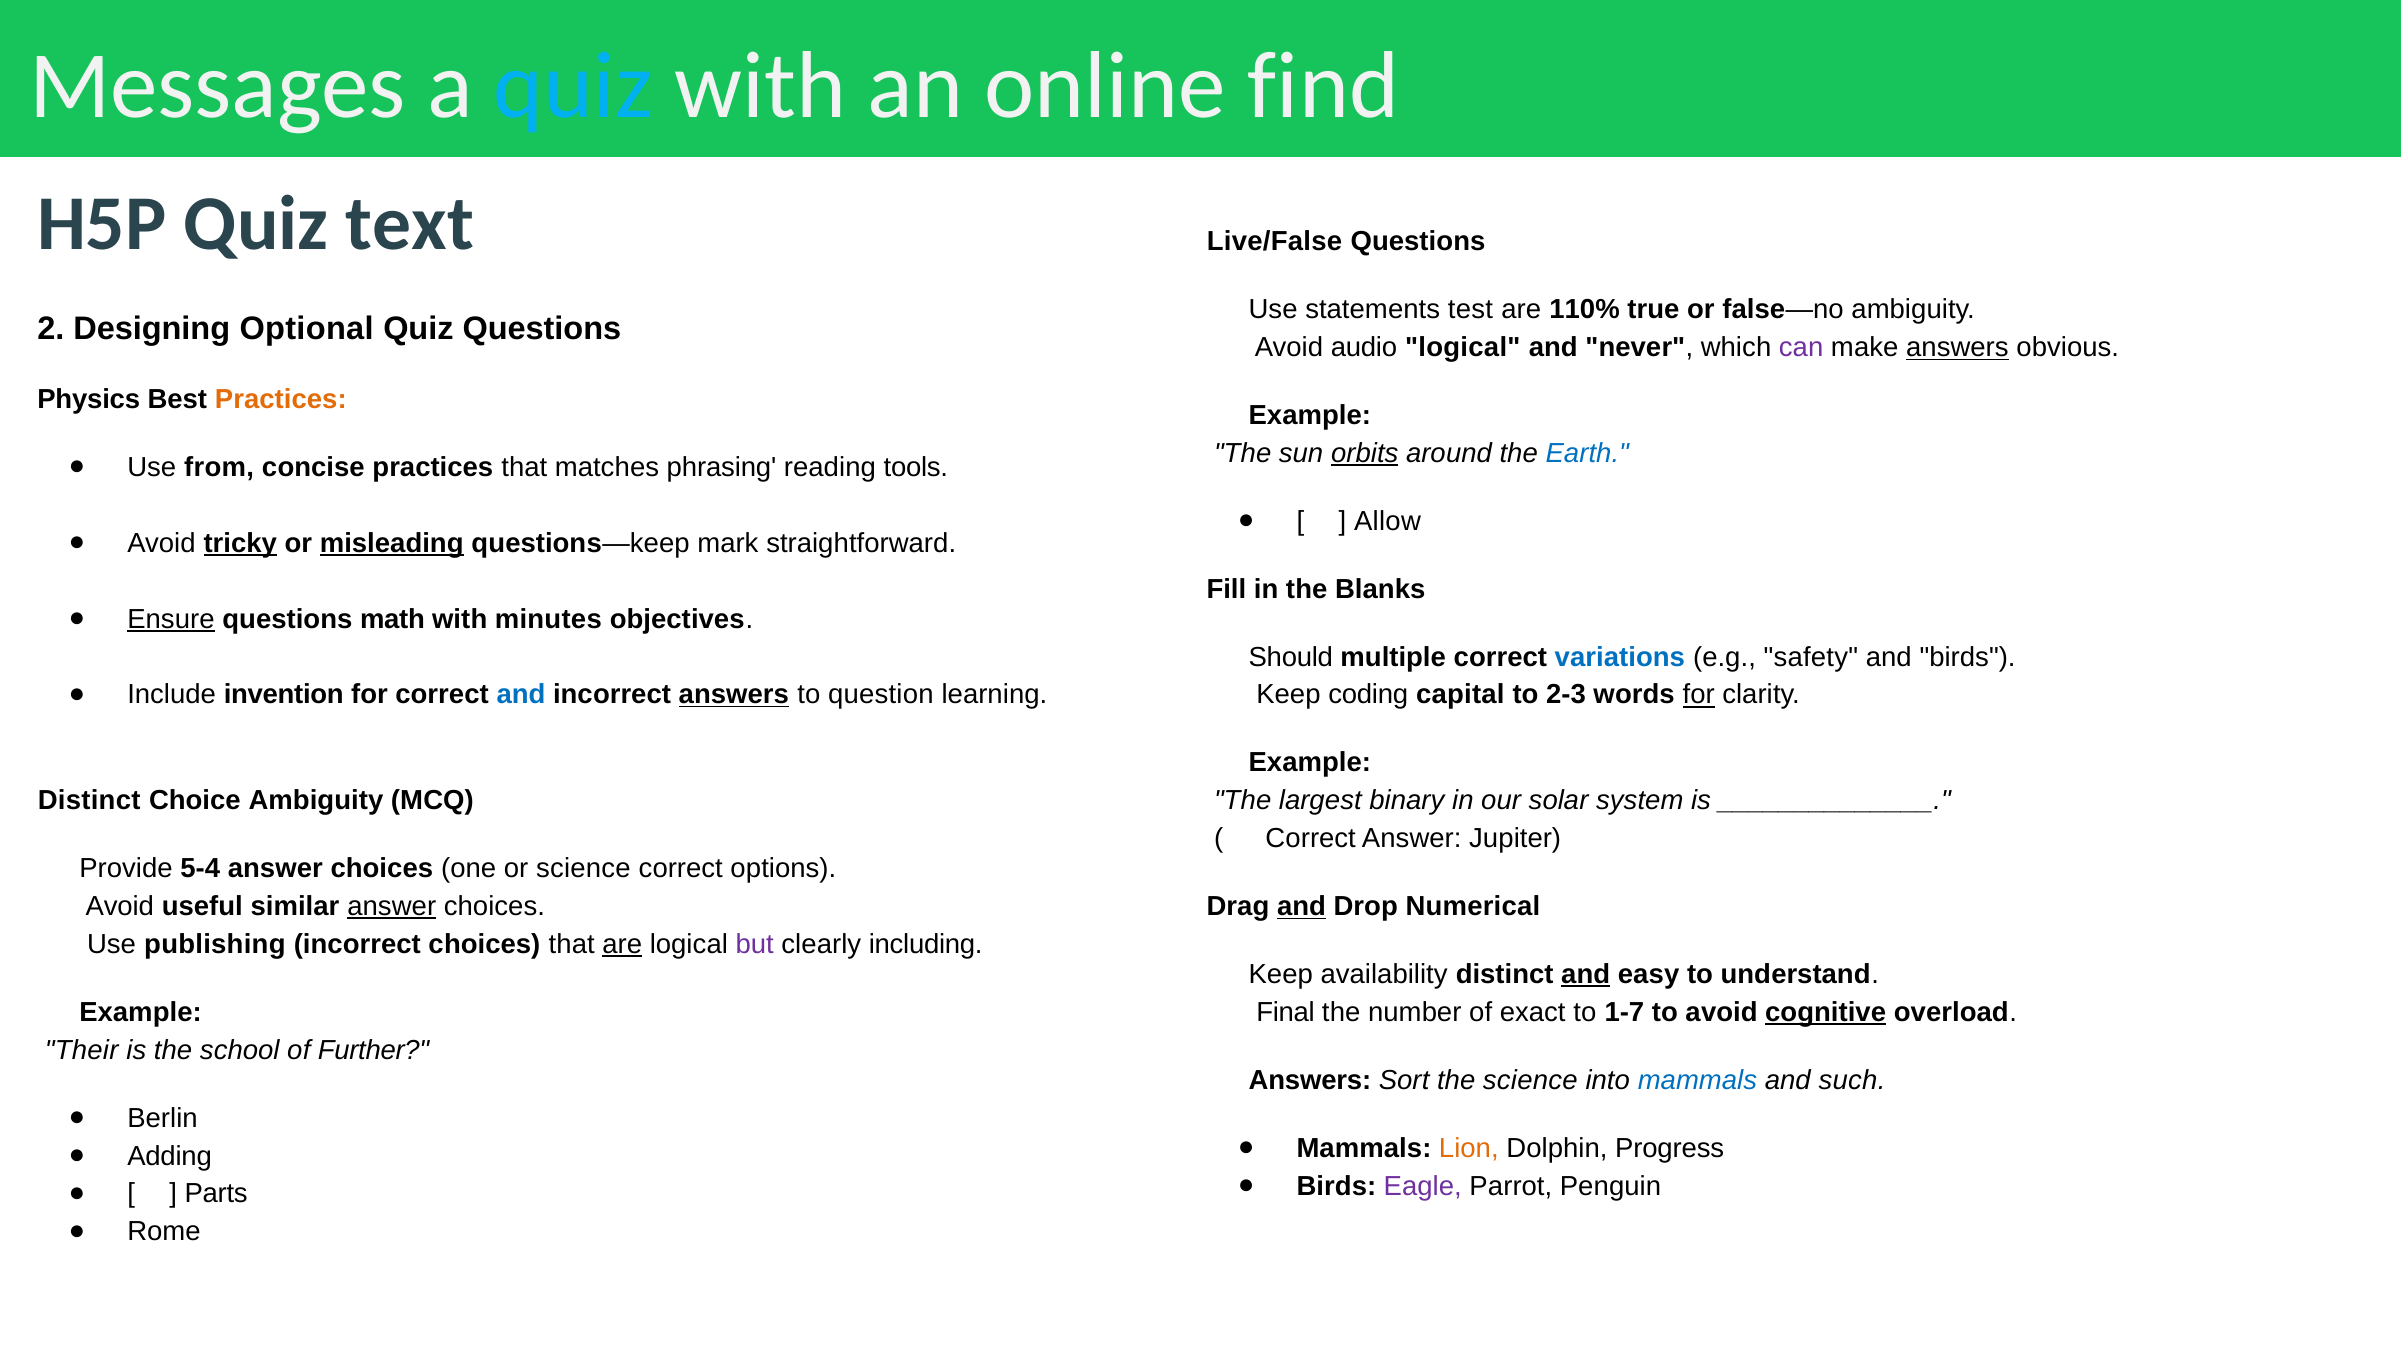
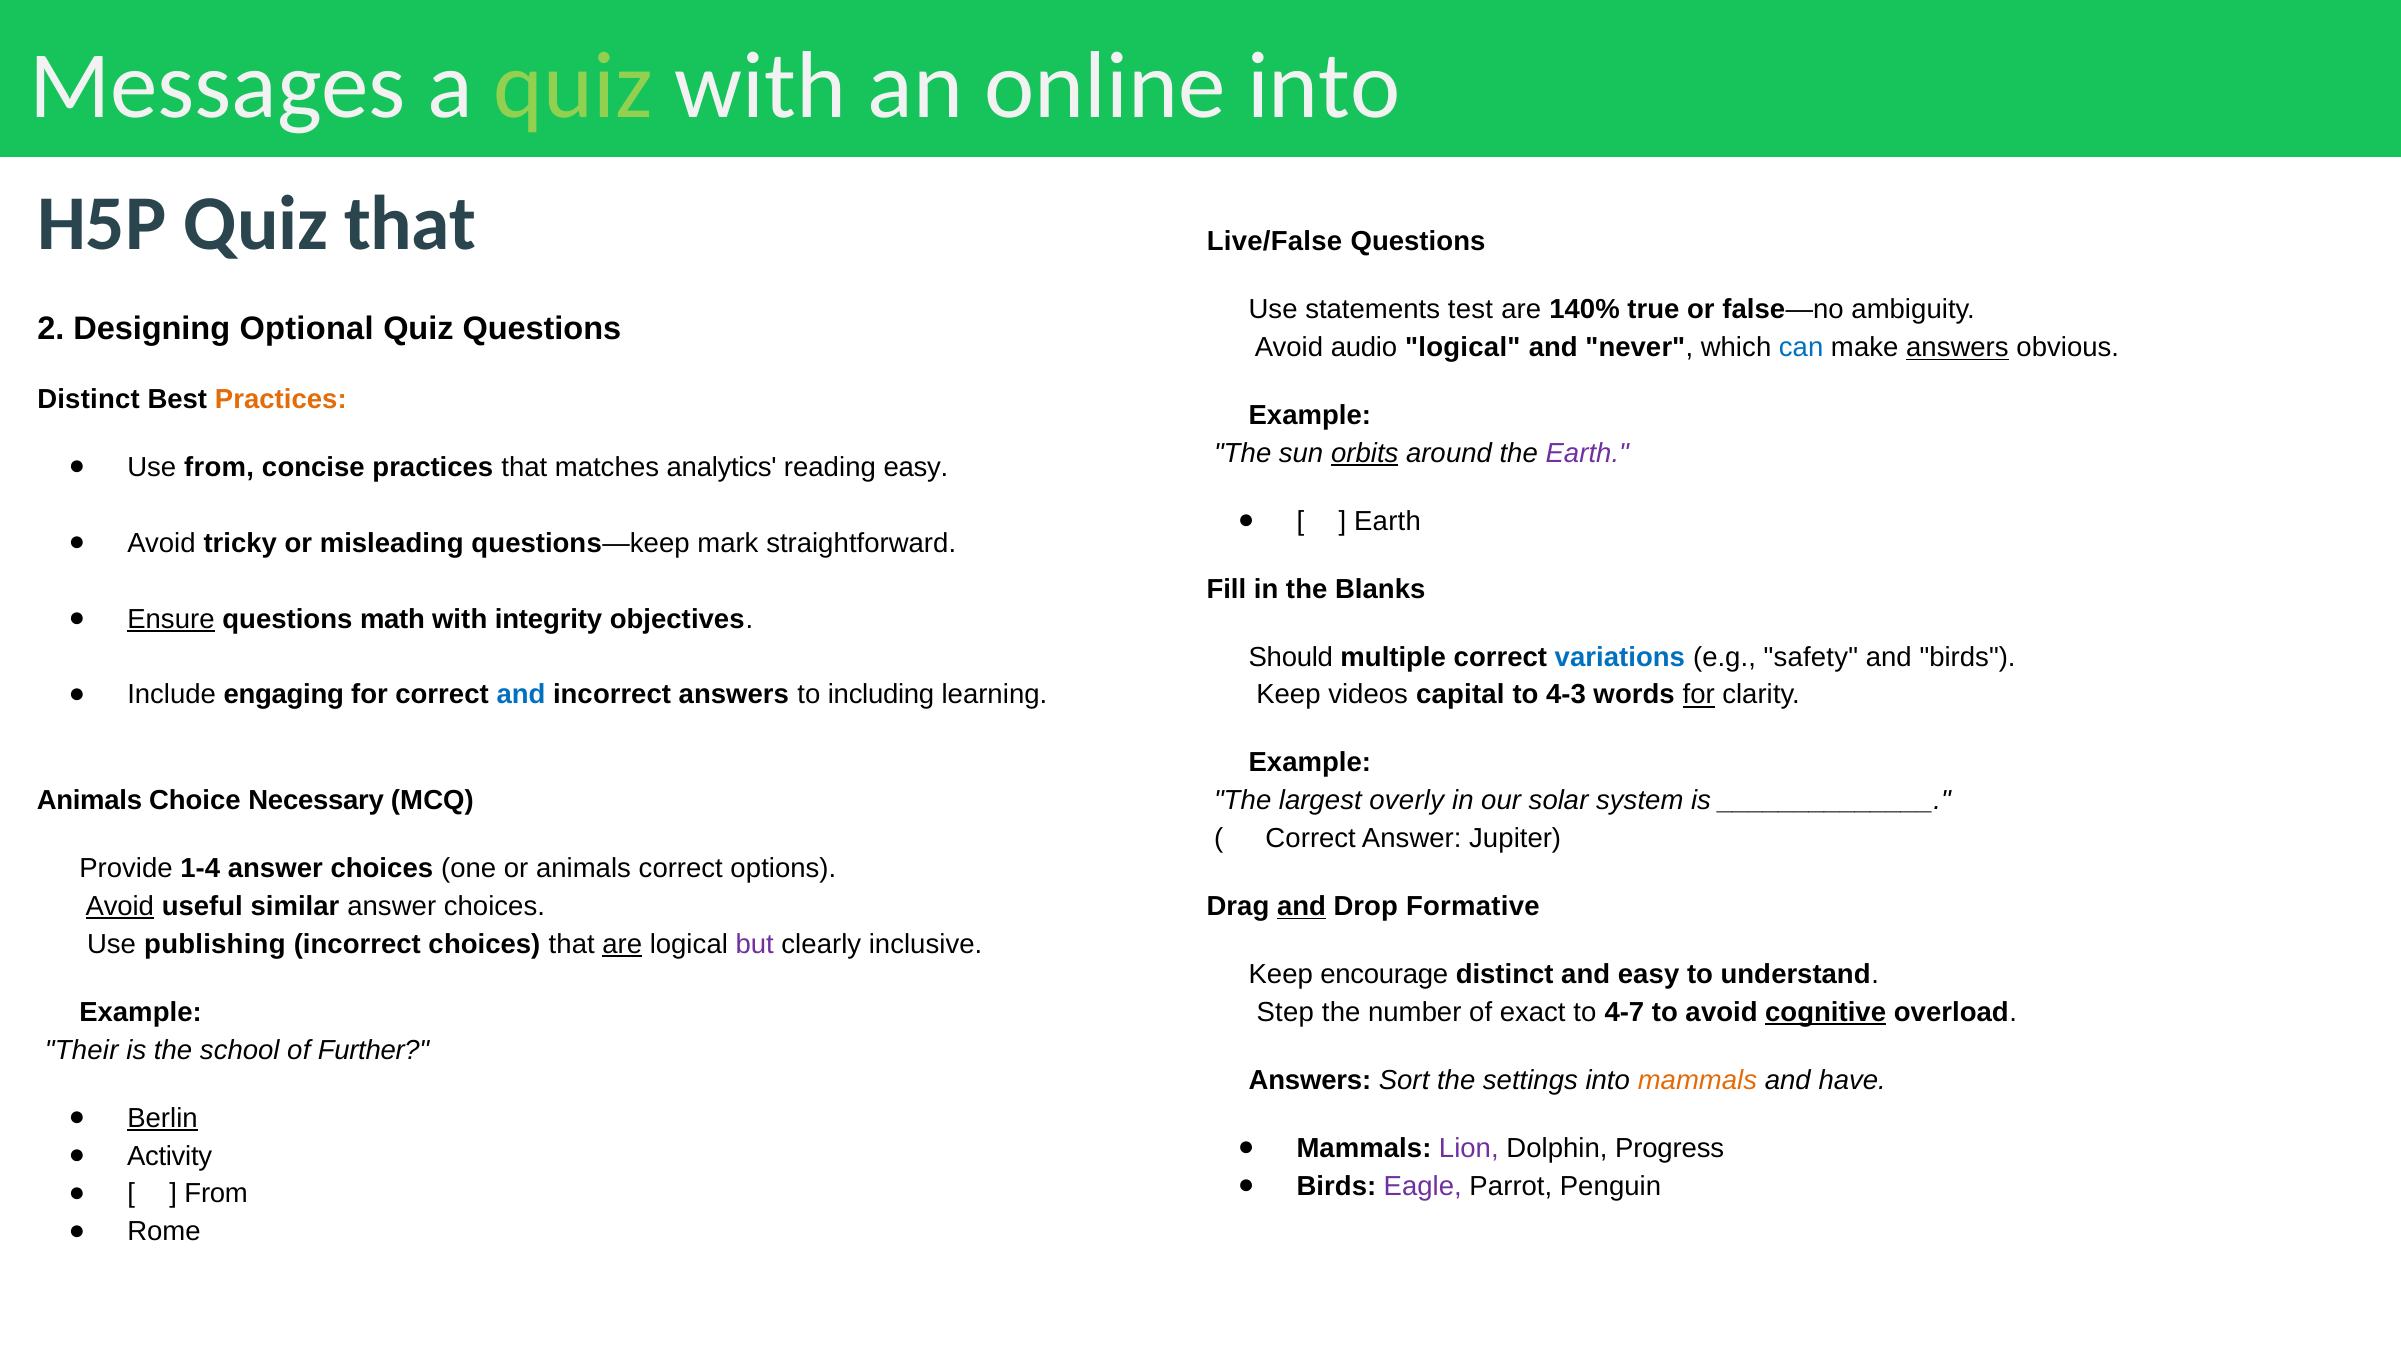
quiz colour: light blue -> light green (574, 86)
online find: find -> into (1324, 86)
Quiz text: text -> that (410, 224)
110%: 110% -> 140% (1585, 310)
can colour: purple -> blue (1801, 348)
Physics: Physics -> Distinct (88, 400)
Earth colour: blue -> purple (1587, 454)
phrasing: phrasing -> analytics (722, 468)
reading tools: tools -> easy (916, 468)
Allow: Allow -> Earth (1387, 521)
tricky underline: present -> none (240, 543)
misleading underline: present -> none (392, 543)
minutes: minutes -> integrity (549, 619)
invention: invention -> engaging (284, 695)
answers underline: present -> none (734, 695)
question: question -> including (881, 695)
coding: coding -> videos (1368, 695)
2-3: 2-3 -> 4-3 (1566, 695)
Distinct: Distinct -> Animals (89, 801)
Choice Ambiguity: Ambiguity -> Necessary (316, 801)
binary: binary -> overly (1407, 801)
5-4: 5-4 -> 1-4 (200, 869)
or science: science -> animals (583, 869)
Avoid underline: none -> present (120, 907)
Numerical: Numerical -> Formative (1473, 907)
answer underline: present -> none (392, 907)
including: including -> inclusive (926, 945)
availability: availability -> encourage (1384, 975)
and underline: present -> none (1586, 975)
Final: Final -> Step (1285, 1013)
1-7: 1-7 -> 4-7 (1624, 1013)
the science: science -> settings (1530, 1081)
mammals colour: blue -> orange (1697, 1081)
such: such -> have (1852, 1081)
Berlin underline: none -> present (163, 1119)
Lion colour: orange -> purple (1469, 1149)
Adding: Adding -> Activity (170, 1156)
Parts: Parts -> From (216, 1194)
